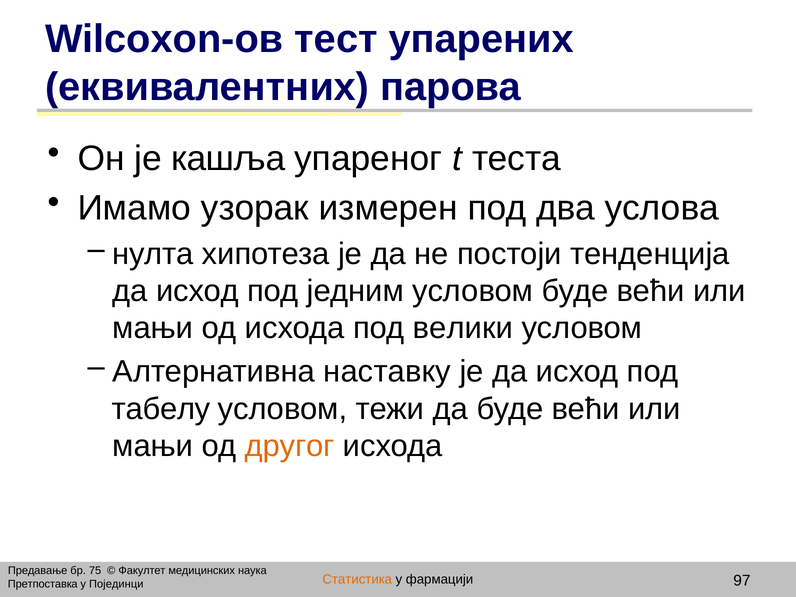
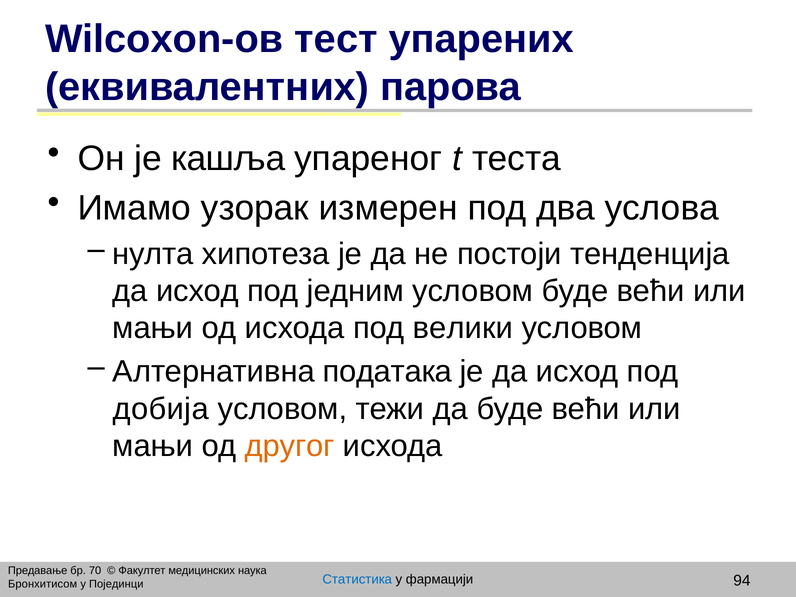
наставку: наставку -> података (387, 372)
табелу: табелу -> добија (161, 409)
75: 75 -> 70 (95, 571)
Статистика colour: orange -> blue (357, 579)
97: 97 -> 94 (742, 581)
Претпоставка: Претпоставка -> Бронхитисом (43, 584)
